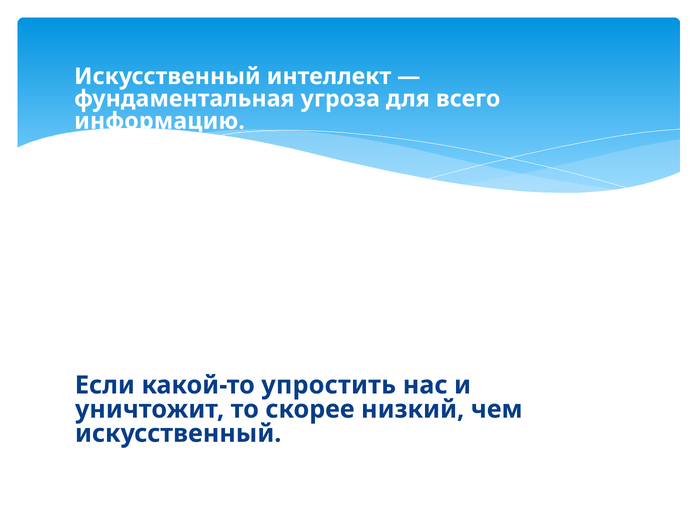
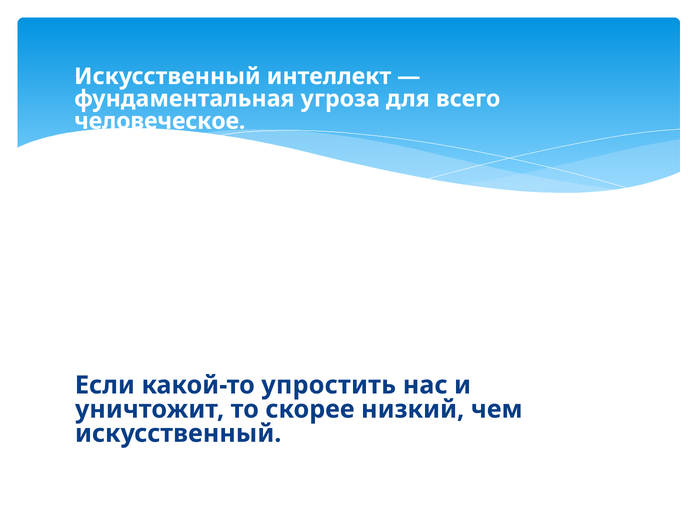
информацию: информацию -> человеческое (160, 121)
